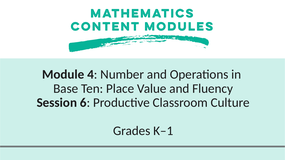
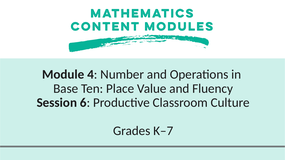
K–1: K–1 -> K–7 (163, 131)
